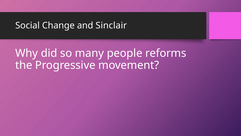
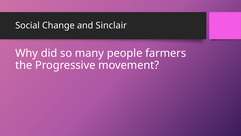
reforms: reforms -> farmers (166, 53)
